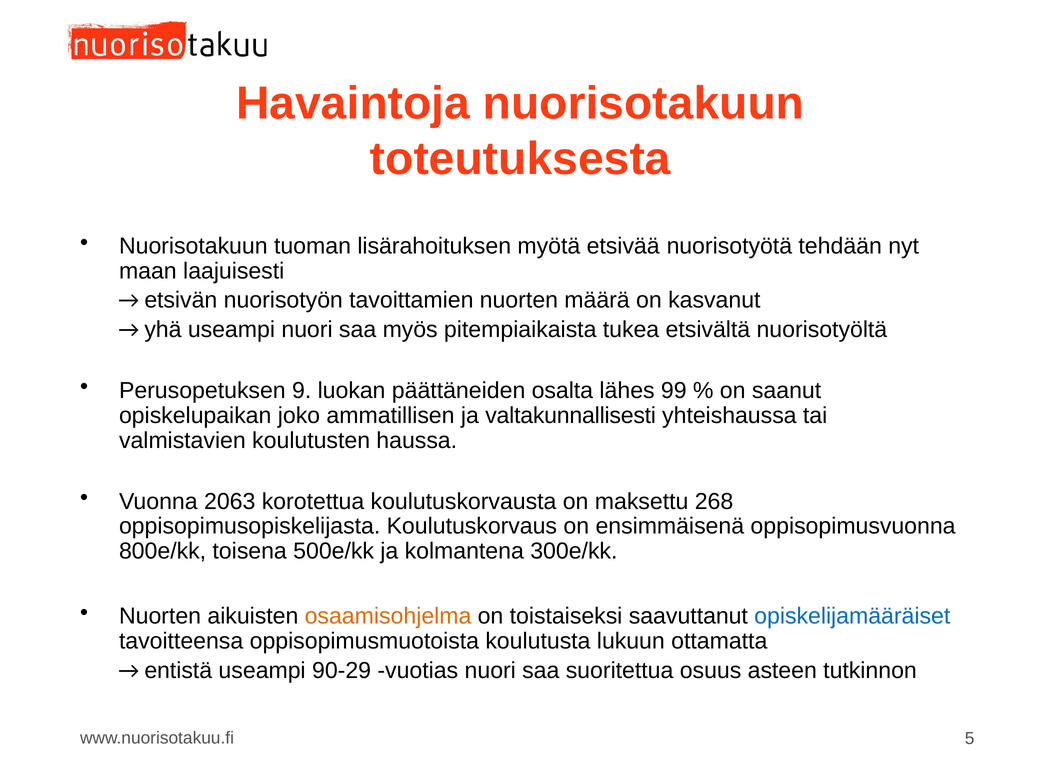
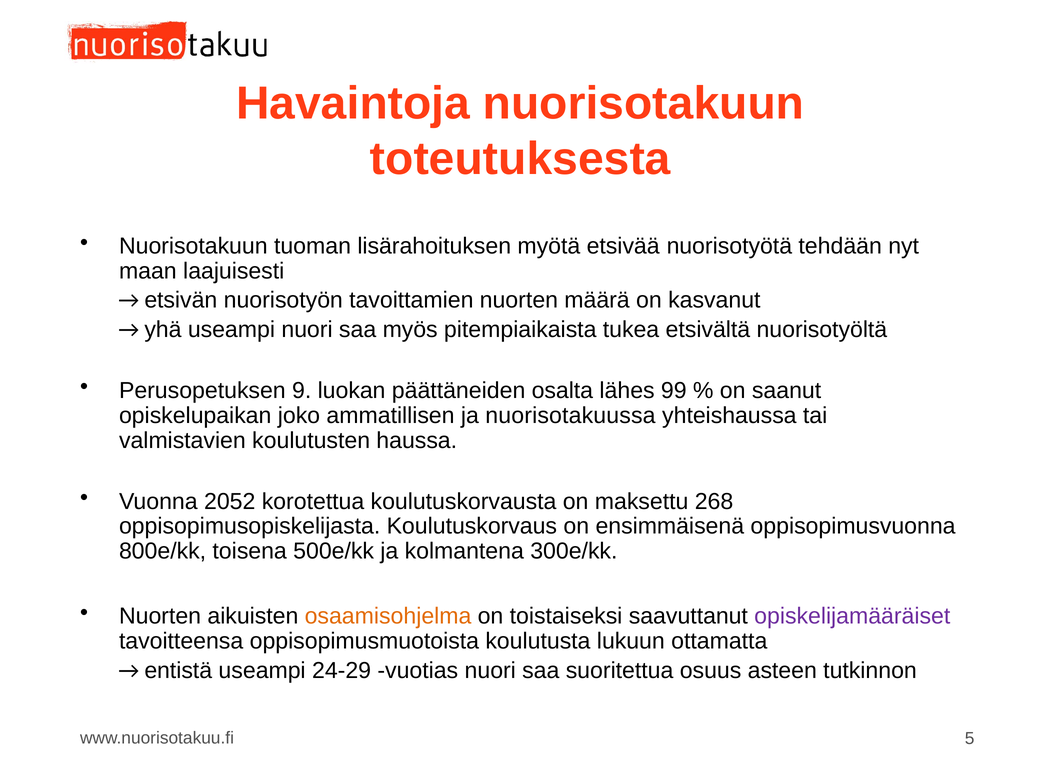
valtakunnallisesti: valtakunnallisesti -> nuorisotakuussa (570, 415)
2063: 2063 -> 2052 (230, 501)
opiskelijamääräiset colour: blue -> purple (852, 616)
90-29: 90-29 -> 24-29 (342, 670)
